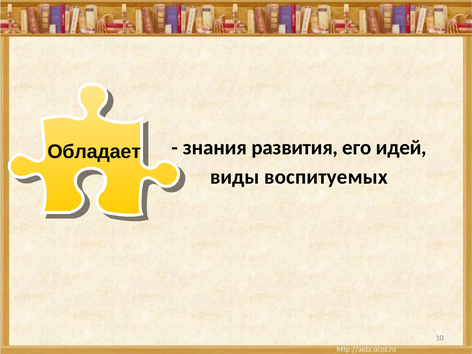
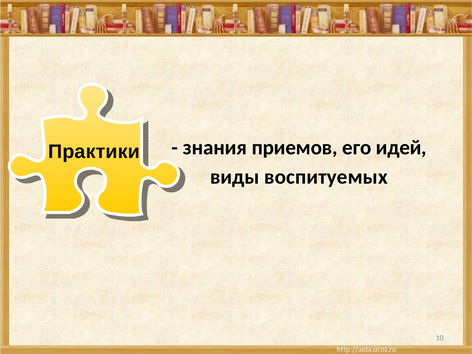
Обладает: Обладает -> Практики (94, 152)
развития: развития -> приемов (295, 148)
